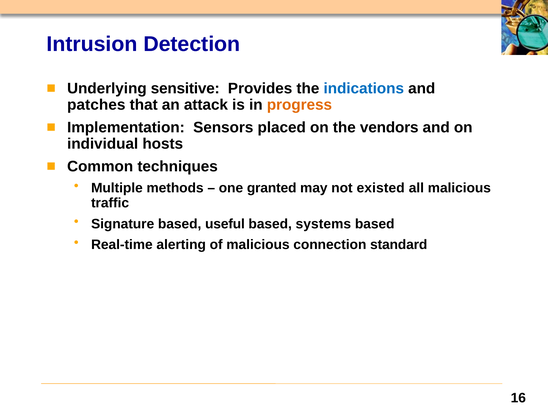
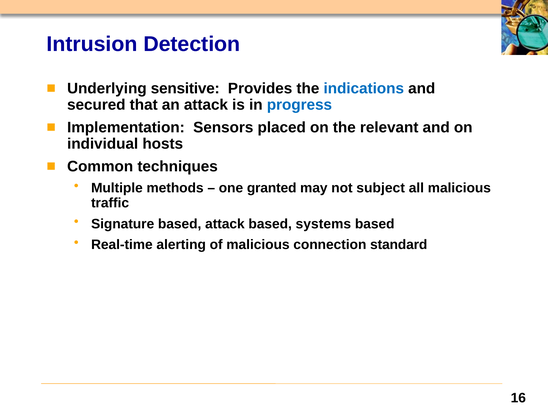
patches: patches -> secured (96, 105)
progress colour: orange -> blue (299, 105)
vendors: vendors -> relevant (389, 127)
existed: existed -> subject (381, 188)
based useful: useful -> attack (225, 224)
